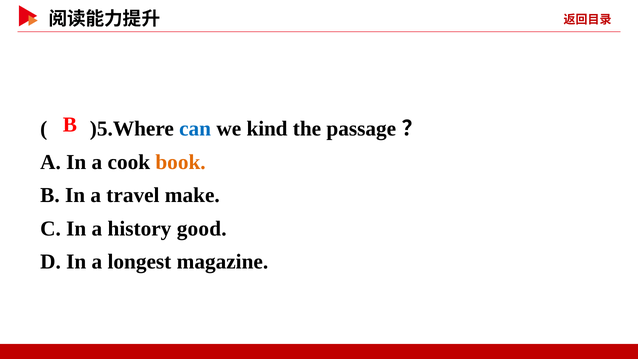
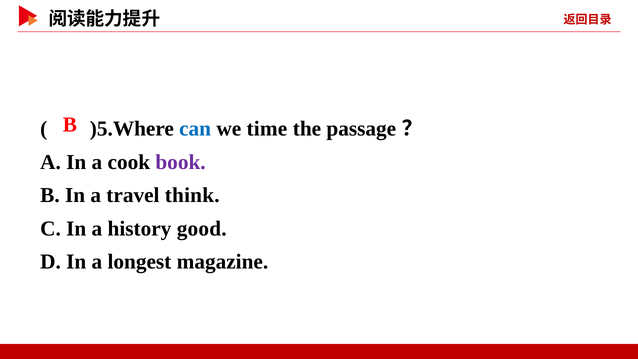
kind: kind -> time (267, 129)
book colour: orange -> purple (181, 162)
make: make -> think (192, 195)
